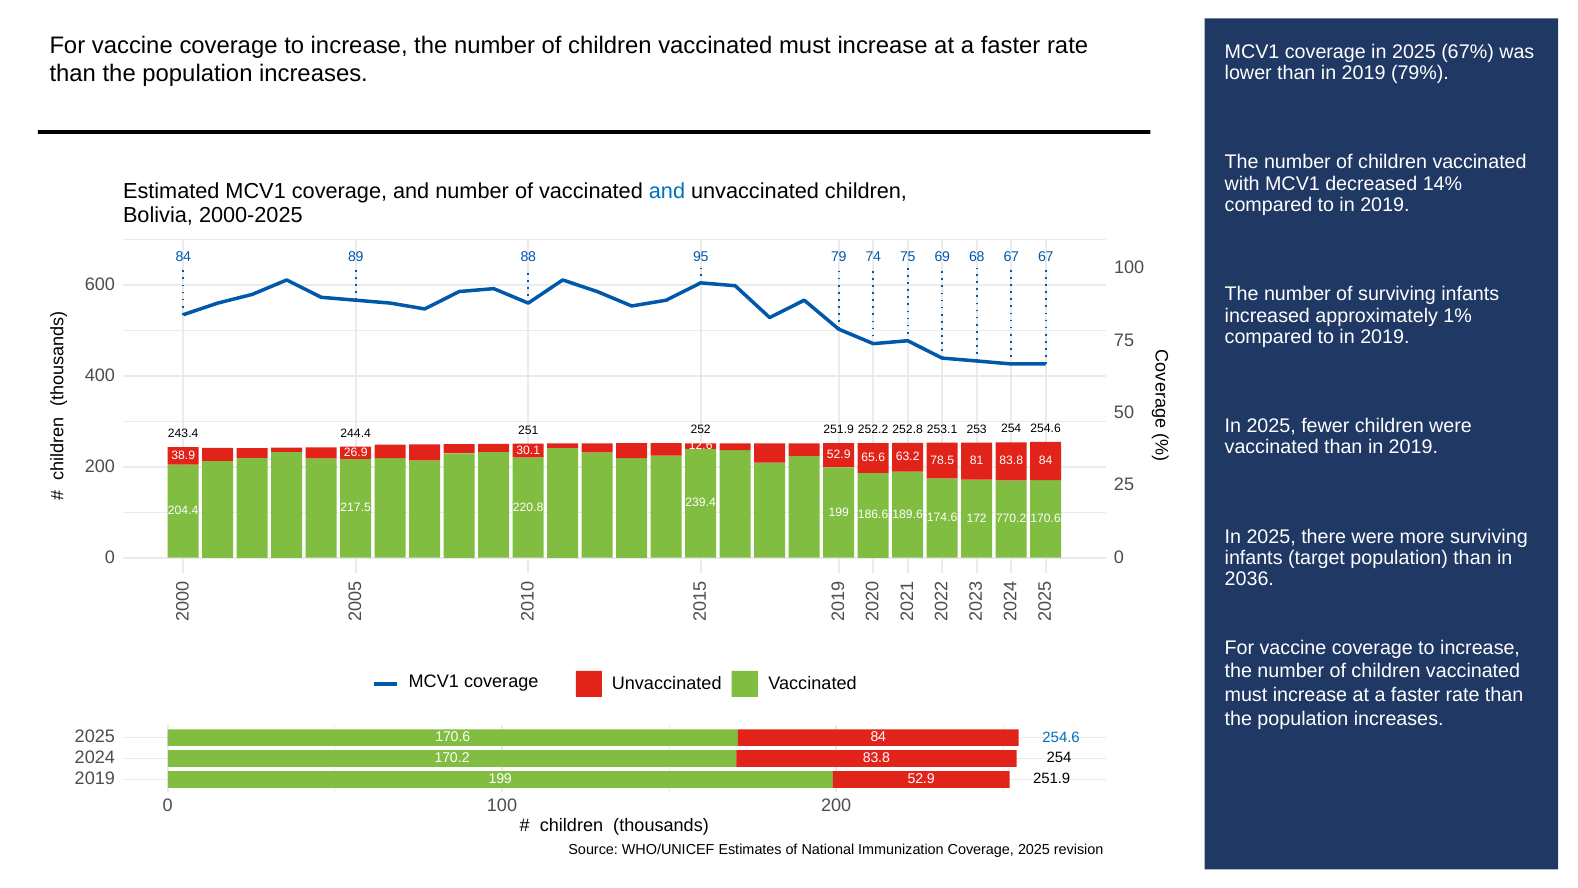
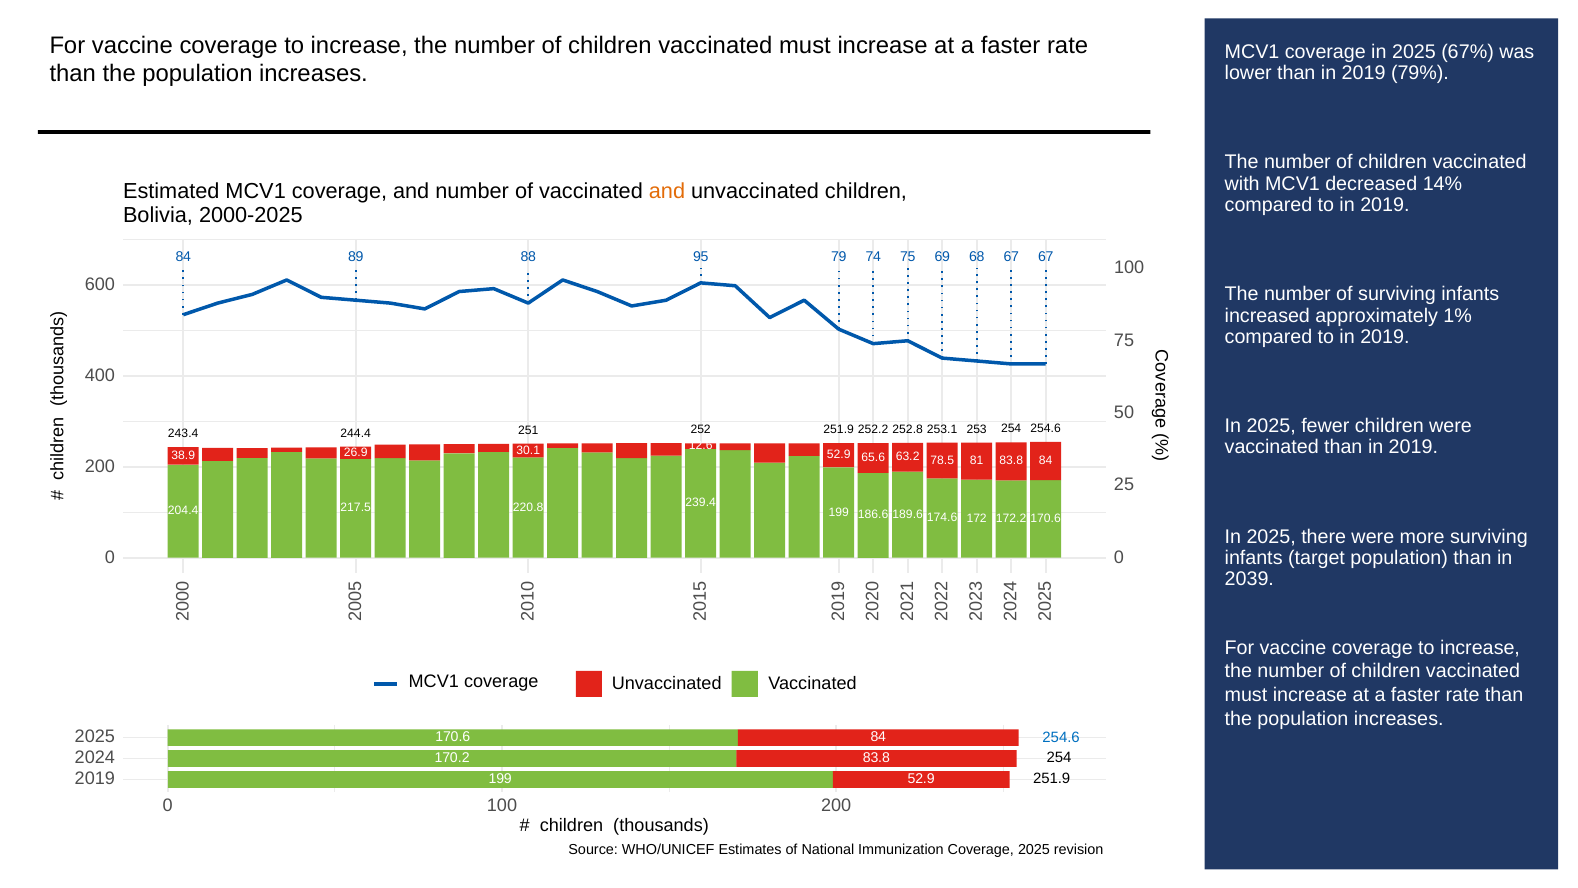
and colour: blue -> orange (667, 191)
770.2: 770.2 -> 172.2 (1011, 518)
2036: 2036 -> 2039 (1249, 579)
